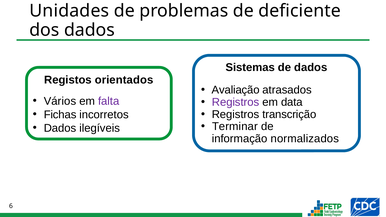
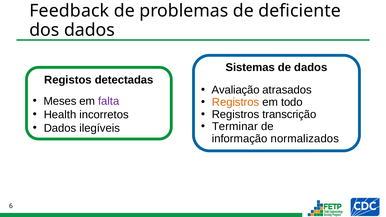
Unidades: Unidades -> Feedback (69, 11)
orientados: orientados -> detectadas (124, 80)
Vários: Vários -> Meses (60, 101)
Registros colour: purple -> orange (236, 102)
data: data -> todo (292, 102)
Fichas: Fichas -> Health (60, 115)
